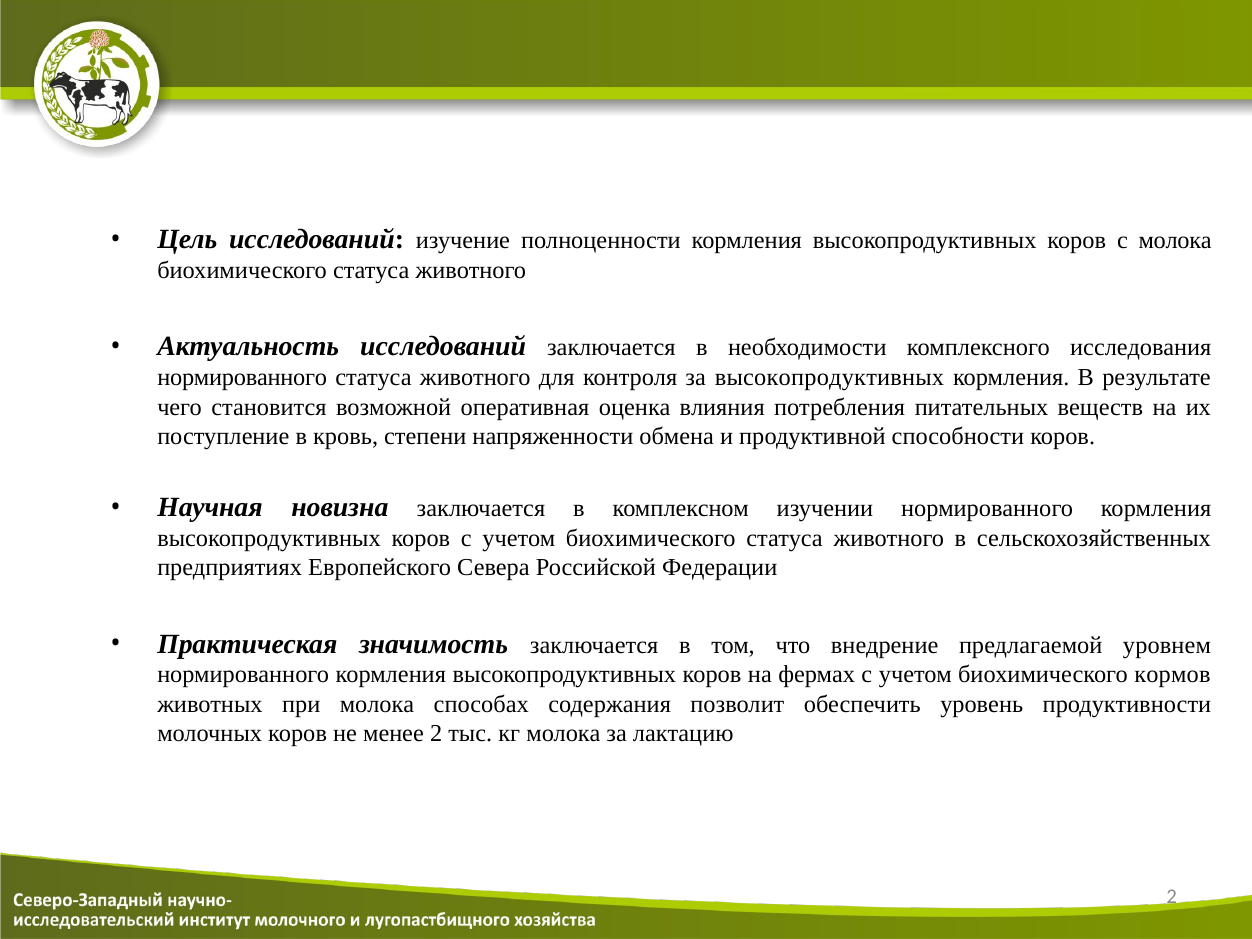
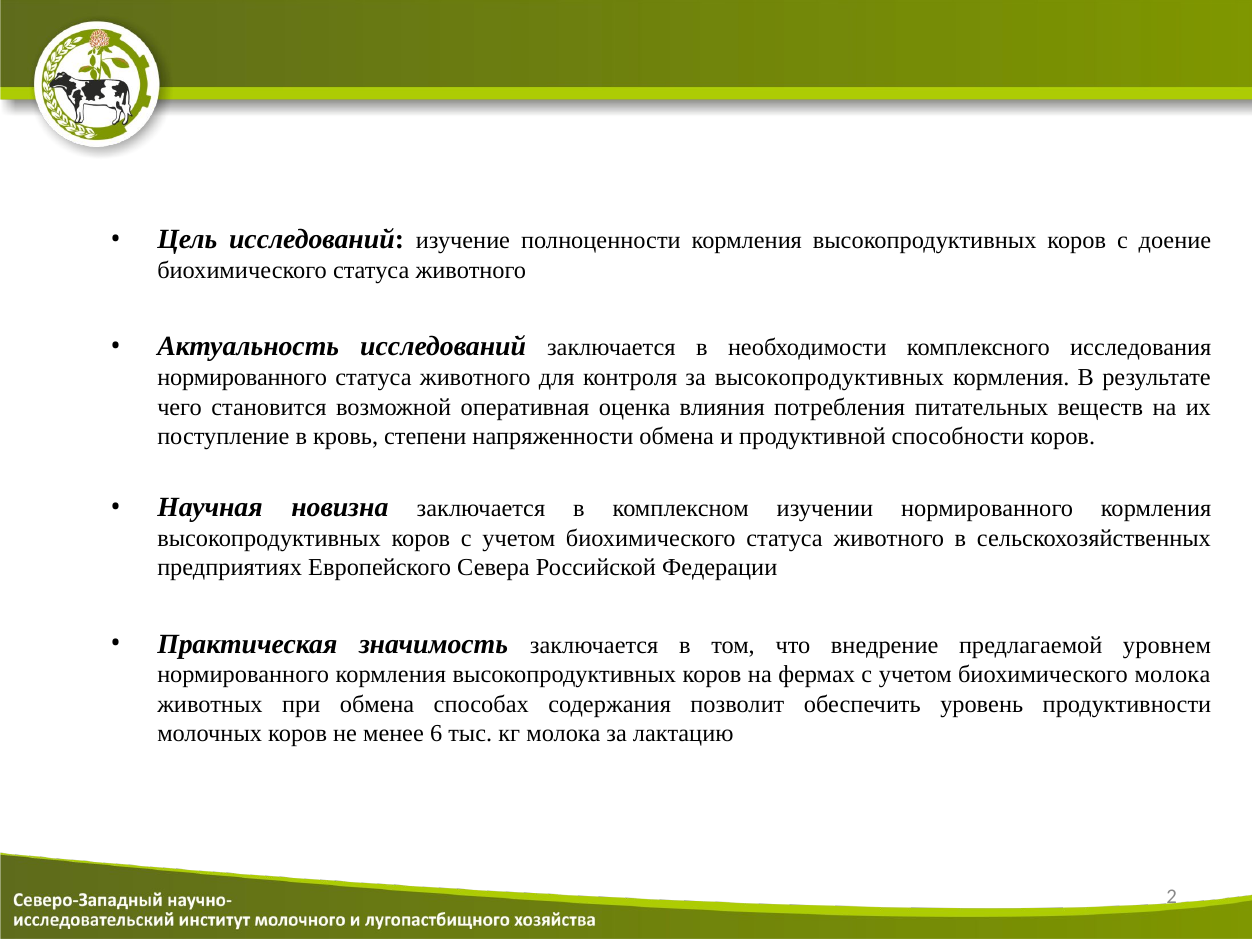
с молока: молока -> доение (1175, 241)
биохимического кормов: кормов -> молока (1172, 675)
при молока: молока -> обмена (377, 704)
менее 2: 2 -> 6 (436, 733)
